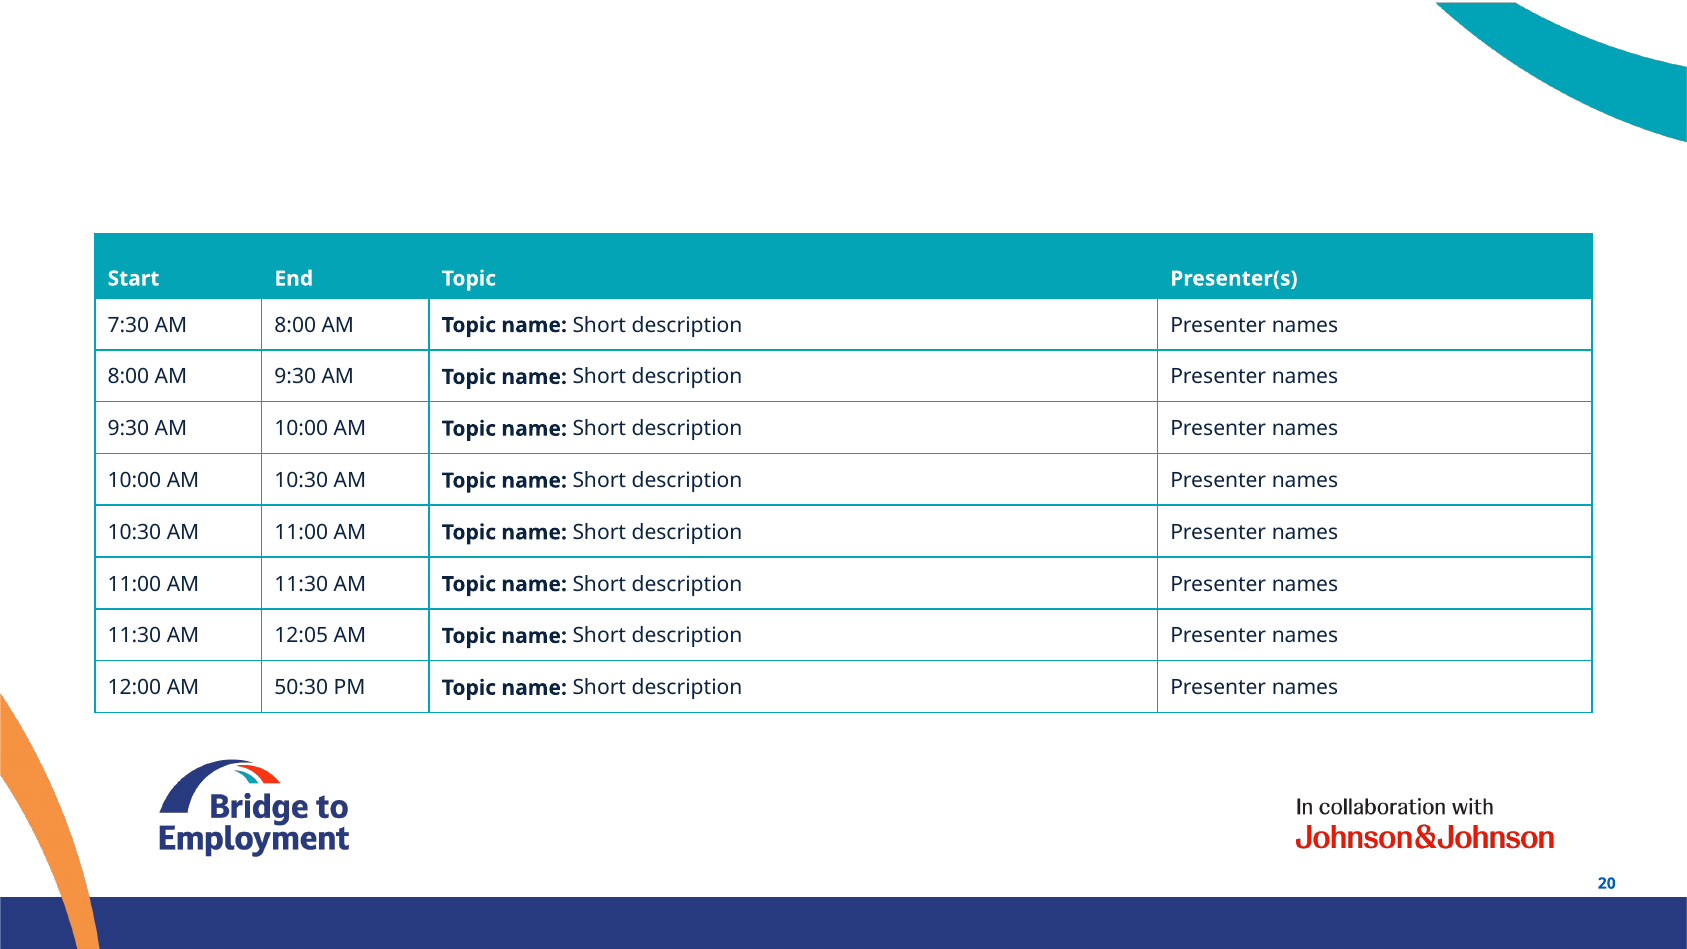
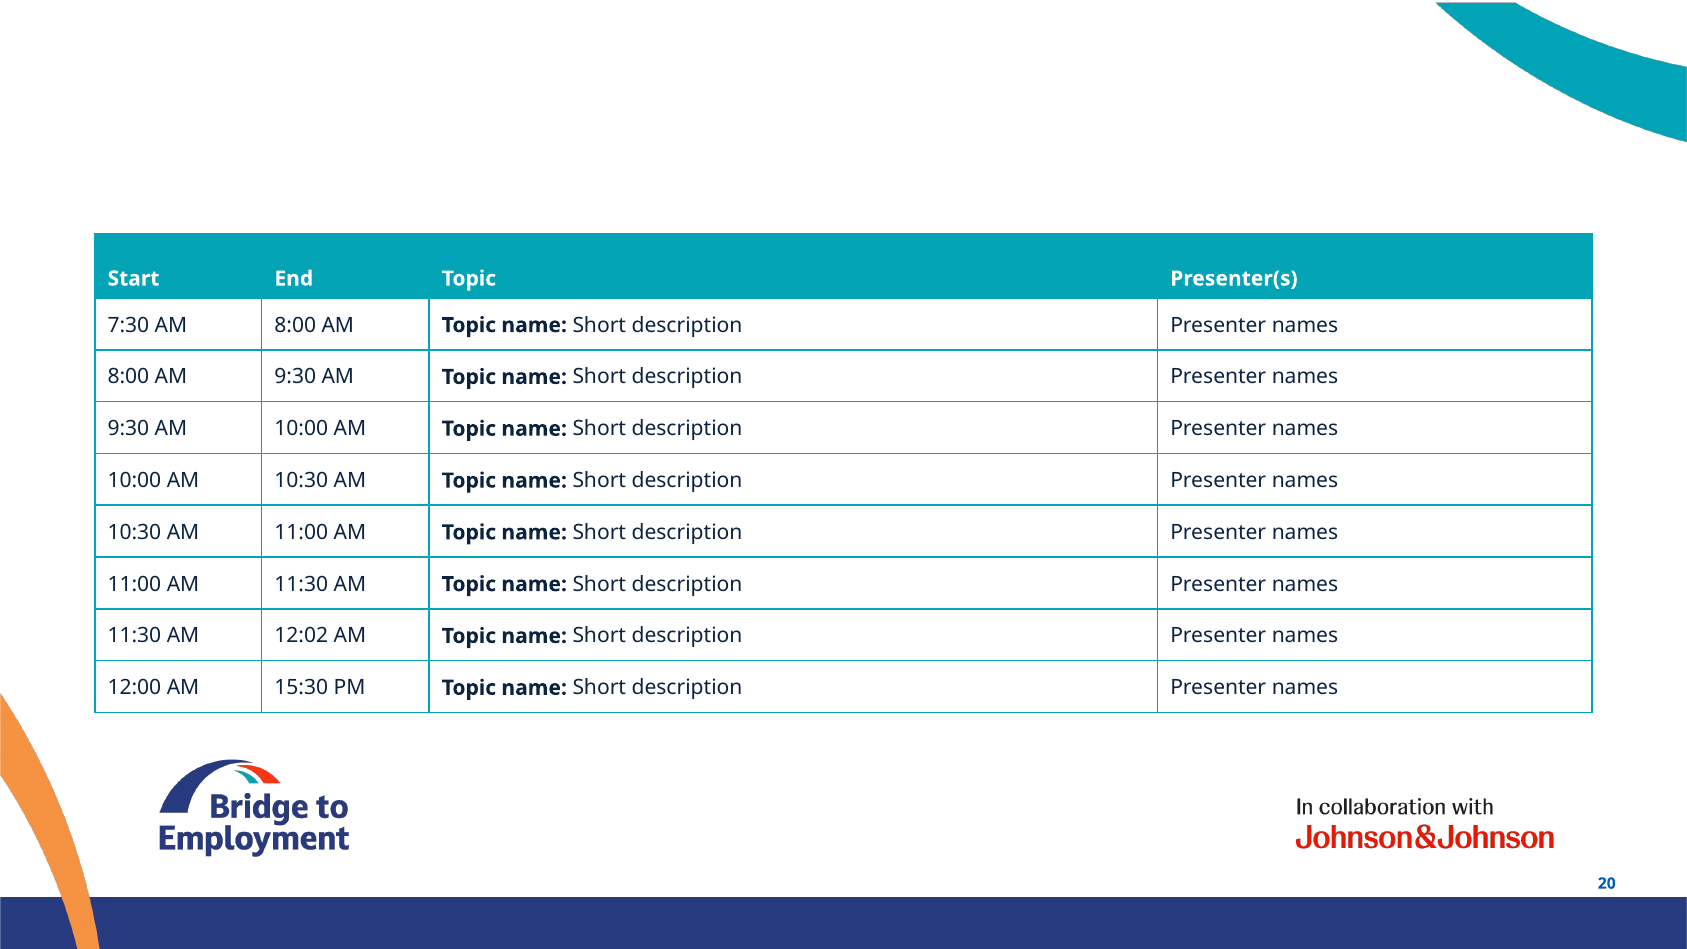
12:05: 12:05 -> 12:02 (301, 636)
50:30: 50:30 -> 15:30 (301, 688)
